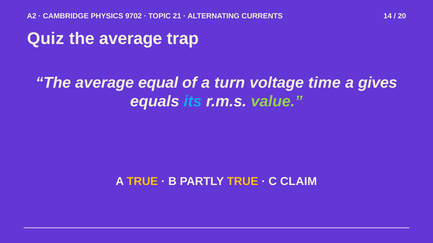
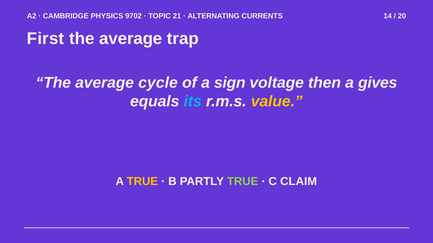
Quiz: Quiz -> First (46, 39)
equal: equal -> cycle (158, 83)
turn: turn -> sign (230, 83)
time: time -> then (325, 83)
value colour: light green -> yellow (277, 102)
TRUE colour: yellow -> light green (243, 182)
